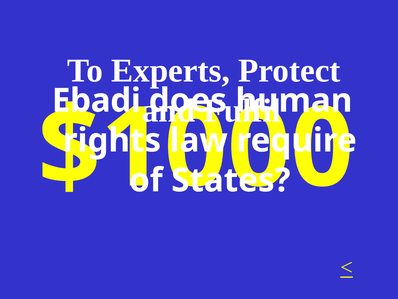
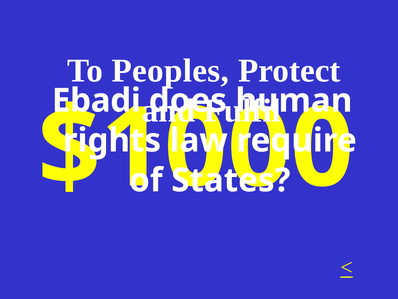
Experts: Experts -> Peoples (170, 71)
